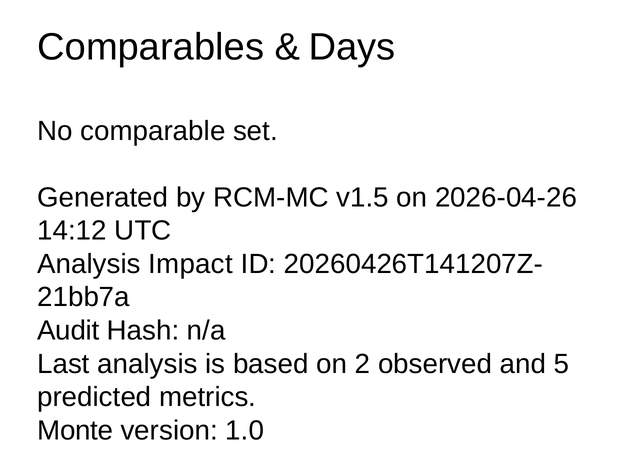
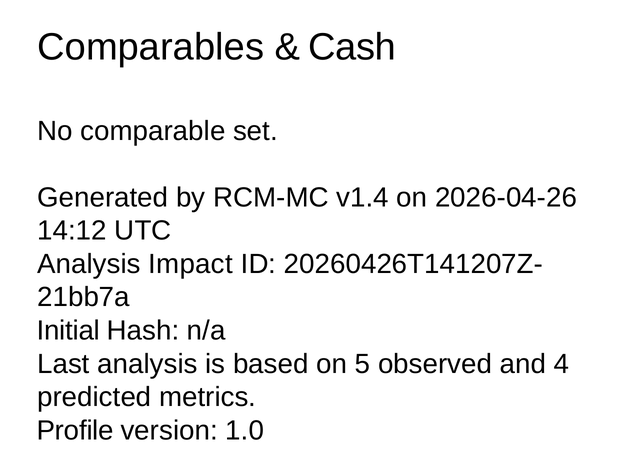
Days: Days -> Cash (352, 47)
v1.5: v1.5 -> v1.4 (363, 197)
Audit: Audit -> Initial (68, 331)
2: 2 -> 5 (363, 364)
5: 5 -> 4 (562, 364)
Monte: Monte -> Profile (75, 430)
